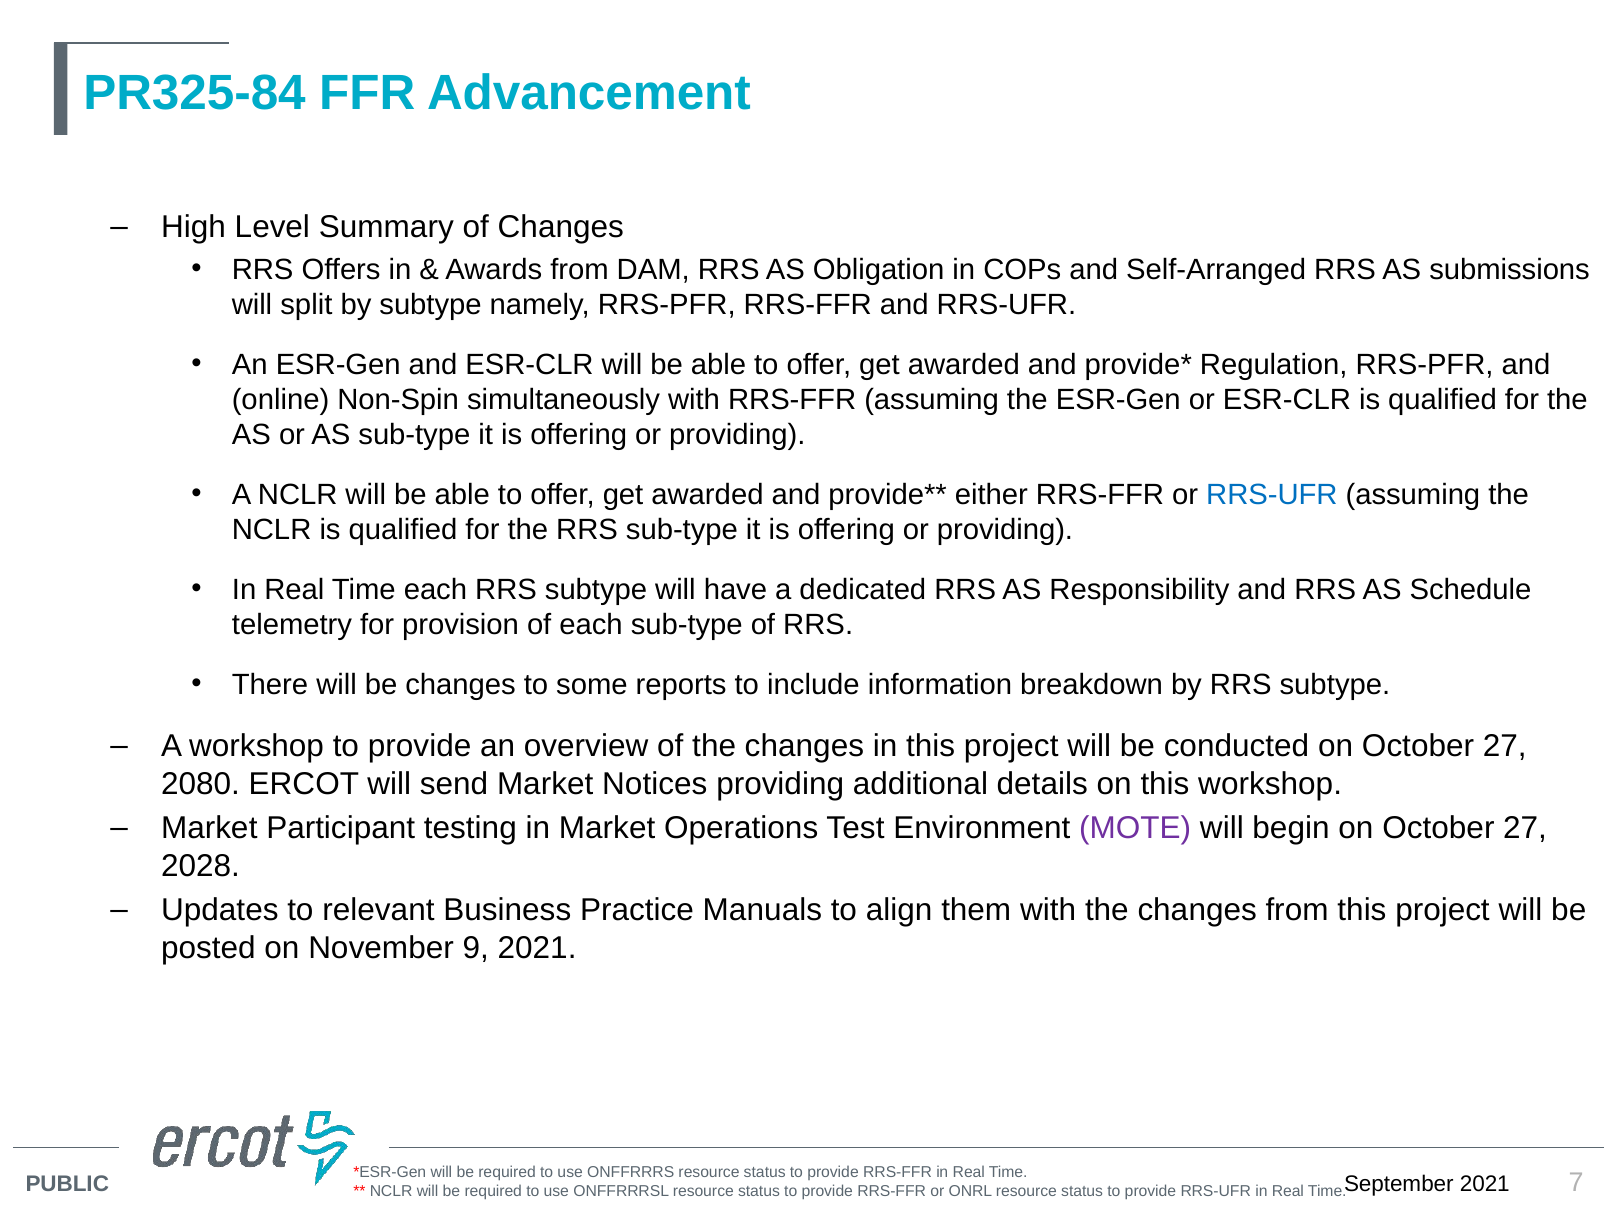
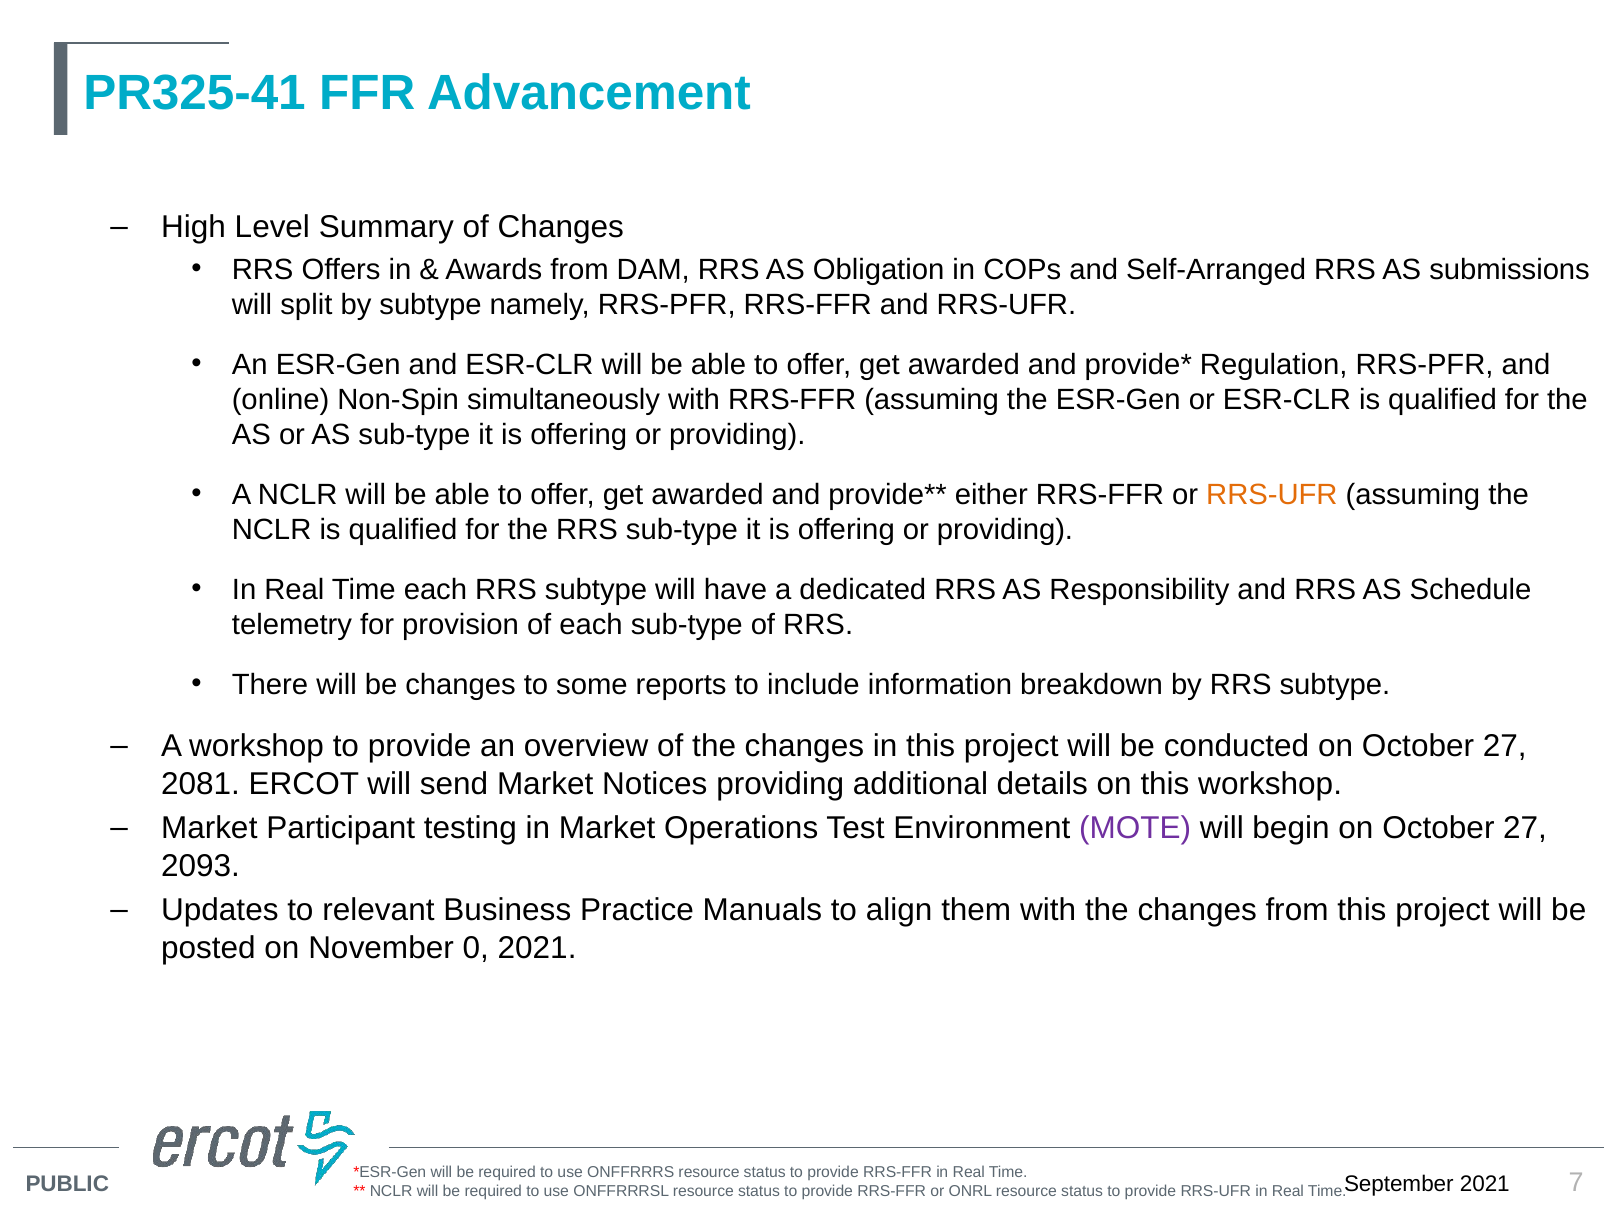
PR325-84: PR325-84 -> PR325-41 (195, 93)
RRS-UFR colour: blue -> orange (1272, 495)
2080: 2080 -> 2081 (201, 784)
2028: 2028 -> 2093 (201, 866)
9: 9 -> 0 (476, 948)
